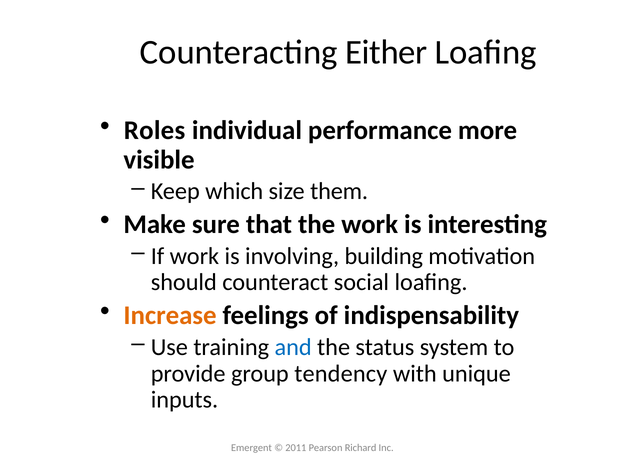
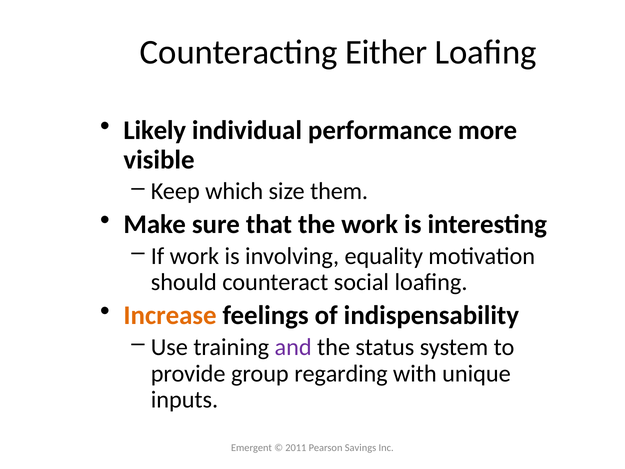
Roles: Roles -> Likely (155, 131)
building: building -> equality (384, 256)
and colour: blue -> purple (293, 347)
tendency: tendency -> regarding (341, 373)
Richard: Richard -> Savings (361, 448)
